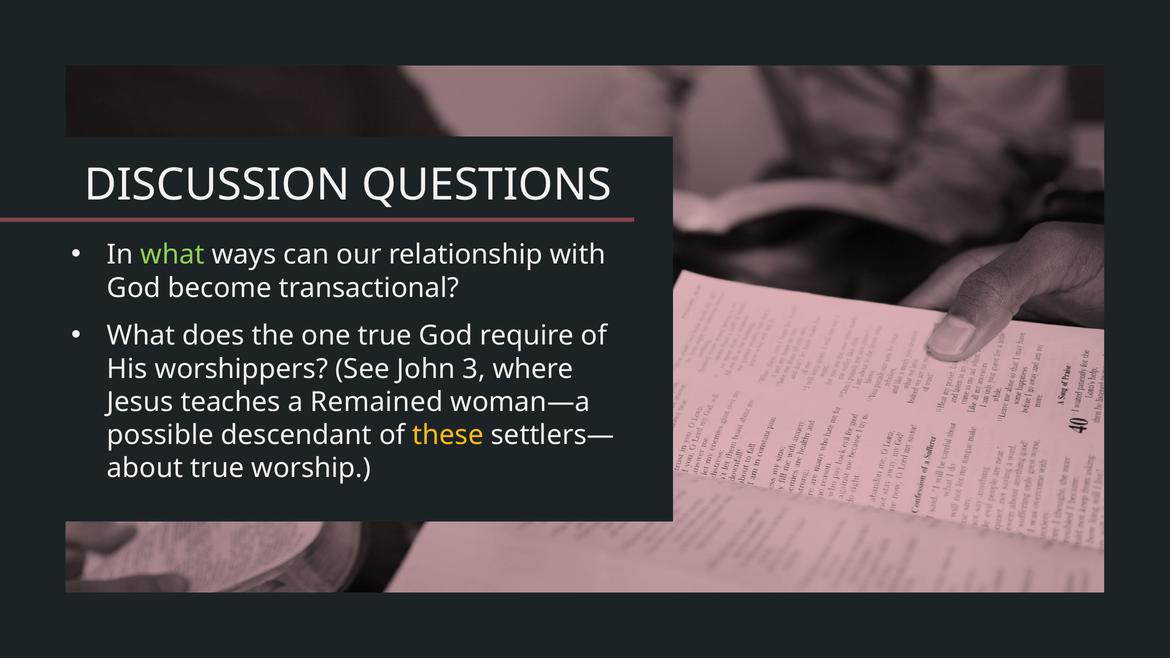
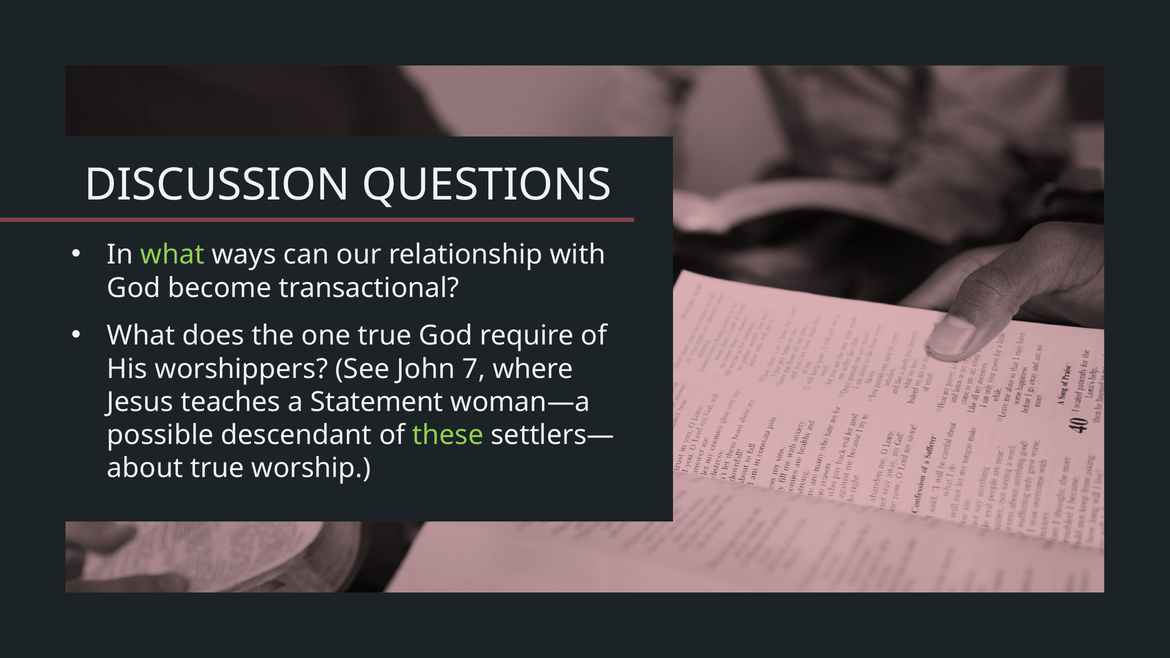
3: 3 -> 7 (474, 369)
Remained: Remained -> Statement (377, 402)
these colour: yellow -> light green (448, 435)
